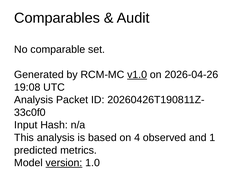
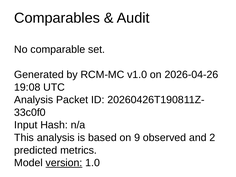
v1.0 underline: present -> none (137, 75)
4: 4 -> 9 (137, 138)
1: 1 -> 2 (212, 138)
